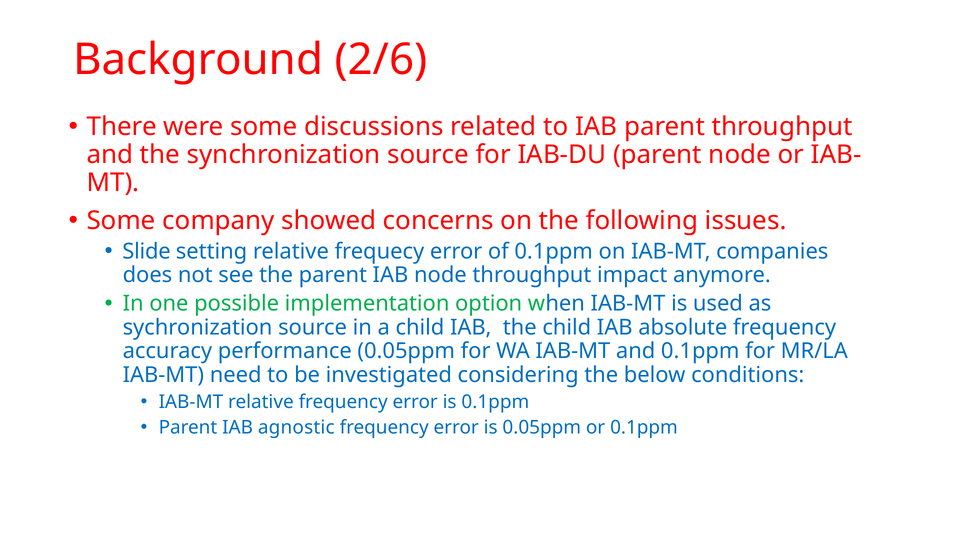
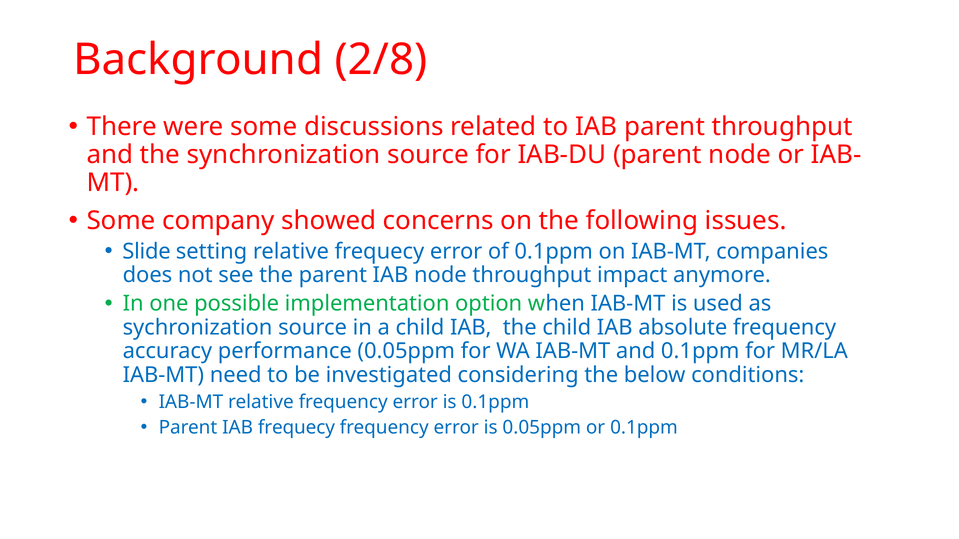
2/6: 2/6 -> 2/8 (381, 60)
IAB agnostic: agnostic -> frequecy (296, 428)
